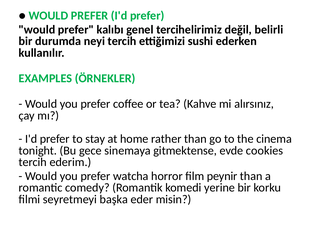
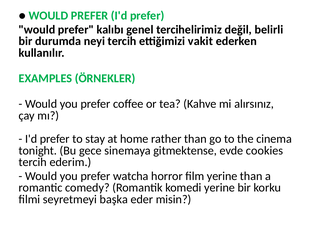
sushi: sushi -> vakit (200, 41)
film peynir: peynir -> yerine (222, 175)
